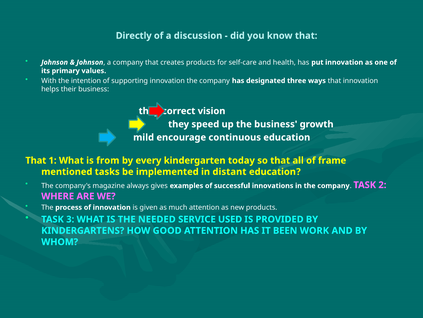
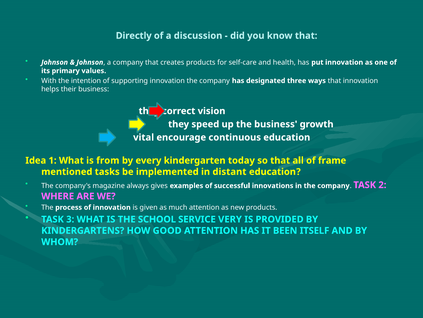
mild: mild -> vital (144, 137)
That: That -> Idea (36, 160)
NEEDED: NEEDED -> SCHOOL (157, 219)
USED: USED -> VERY (230, 219)
WORK: WORK -> ITSELF (315, 230)
